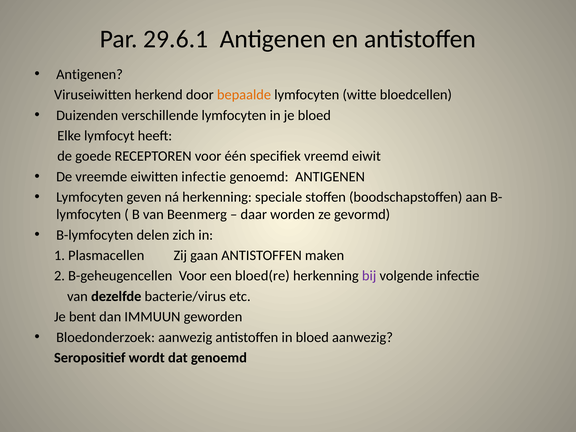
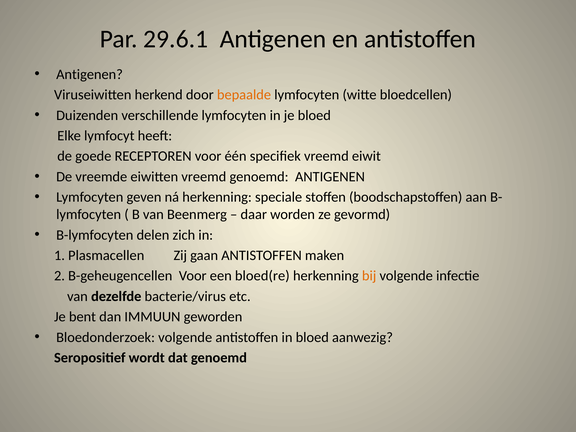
eiwitten infectie: infectie -> vreemd (204, 177)
bij colour: purple -> orange (369, 276)
Bloedonderzoek aanwezig: aanwezig -> volgende (185, 337)
